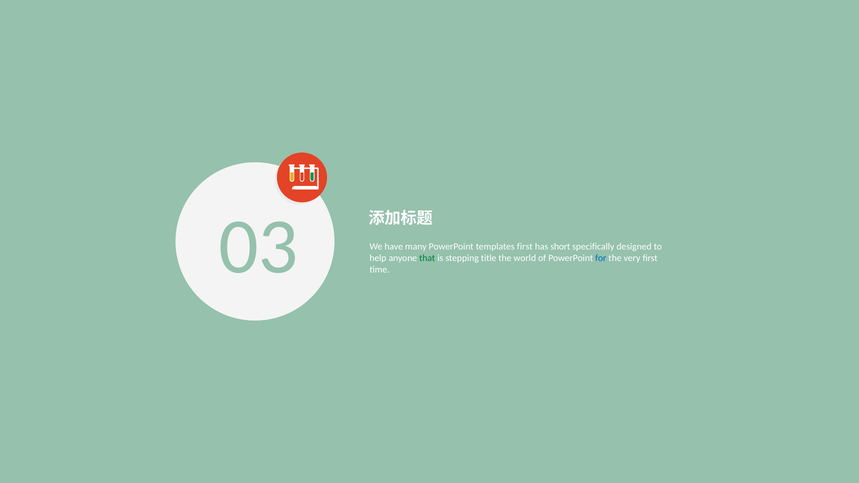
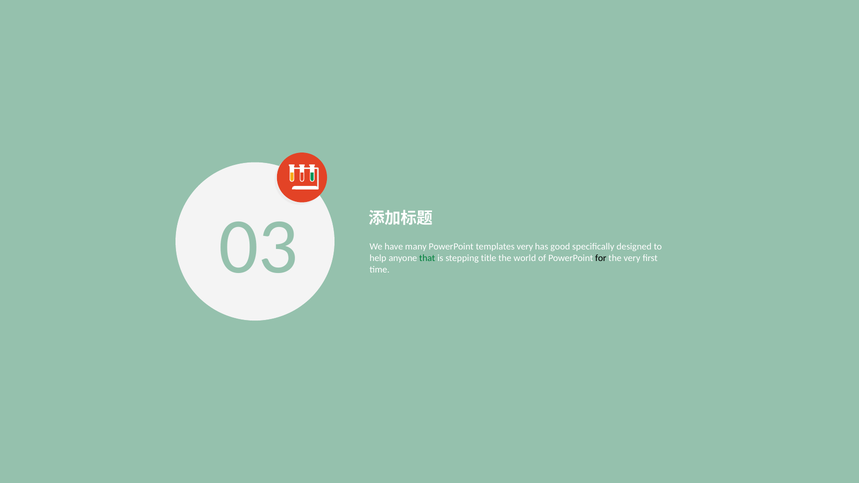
templates first: first -> very (525, 247)
short: short -> good (560, 247)
for colour: blue -> black (601, 258)
